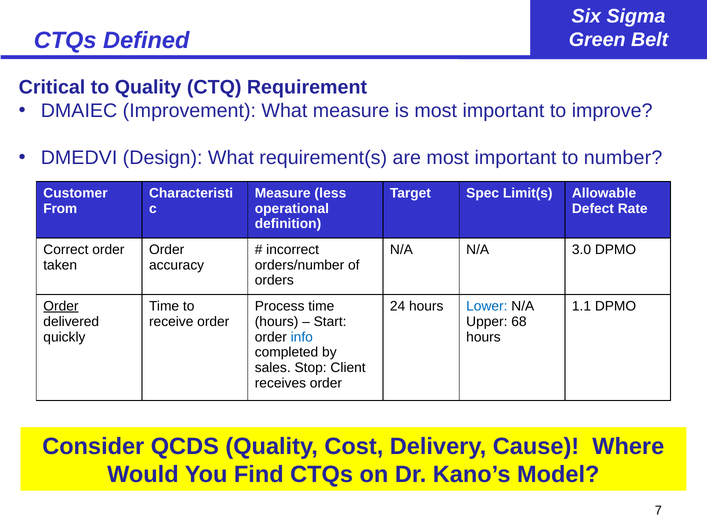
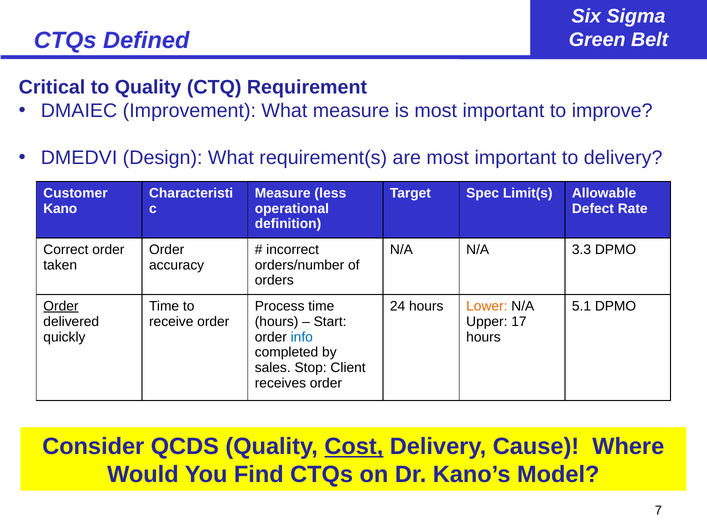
to number: number -> delivery (623, 158)
From: From -> Kano (60, 209)
3.0: 3.0 -> 3.3 (581, 250)
Lower colour: blue -> orange (487, 306)
1.1: 1.1 -> 5.1 (581, 306)
68: 68 -> 17 (519, 322)
Cost underline: none -> present (354, 447)
